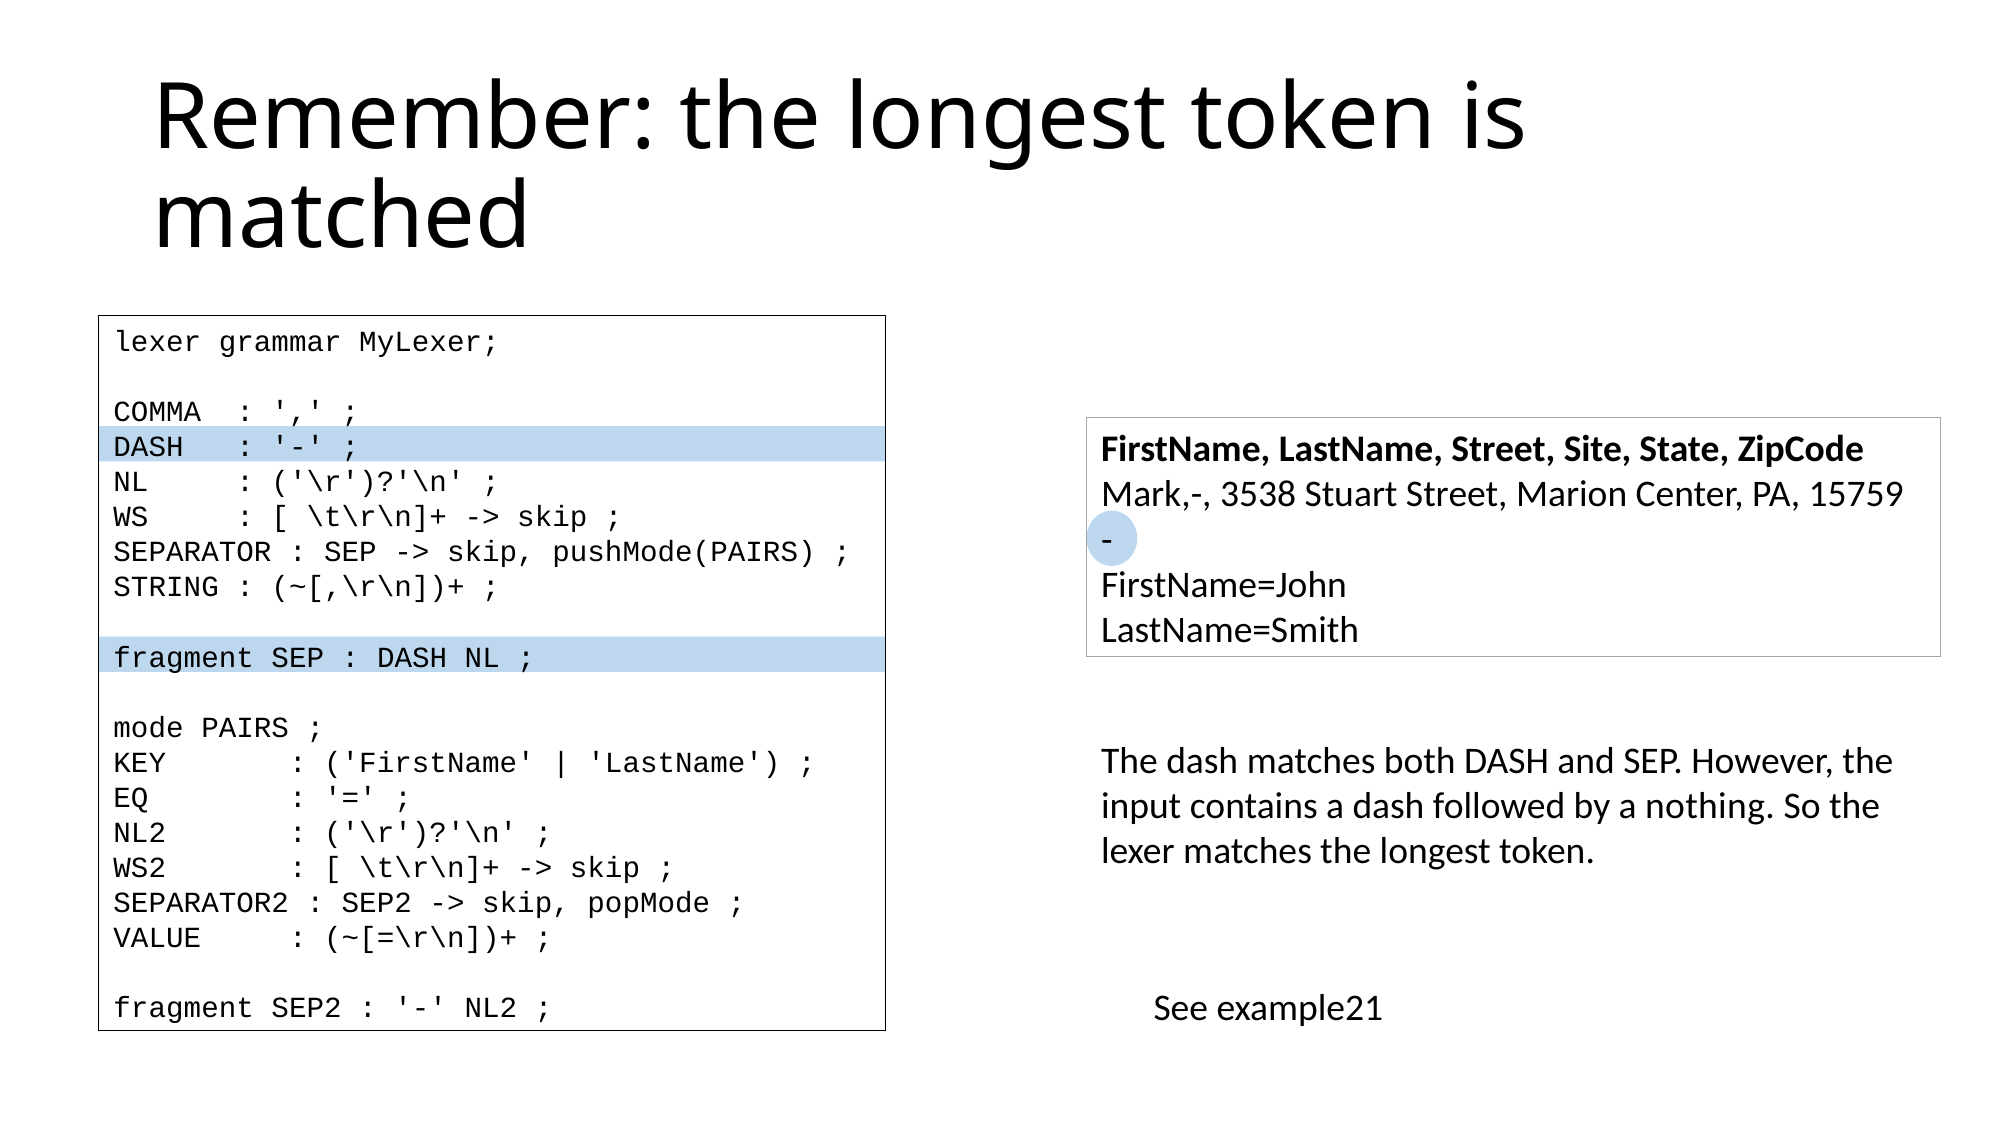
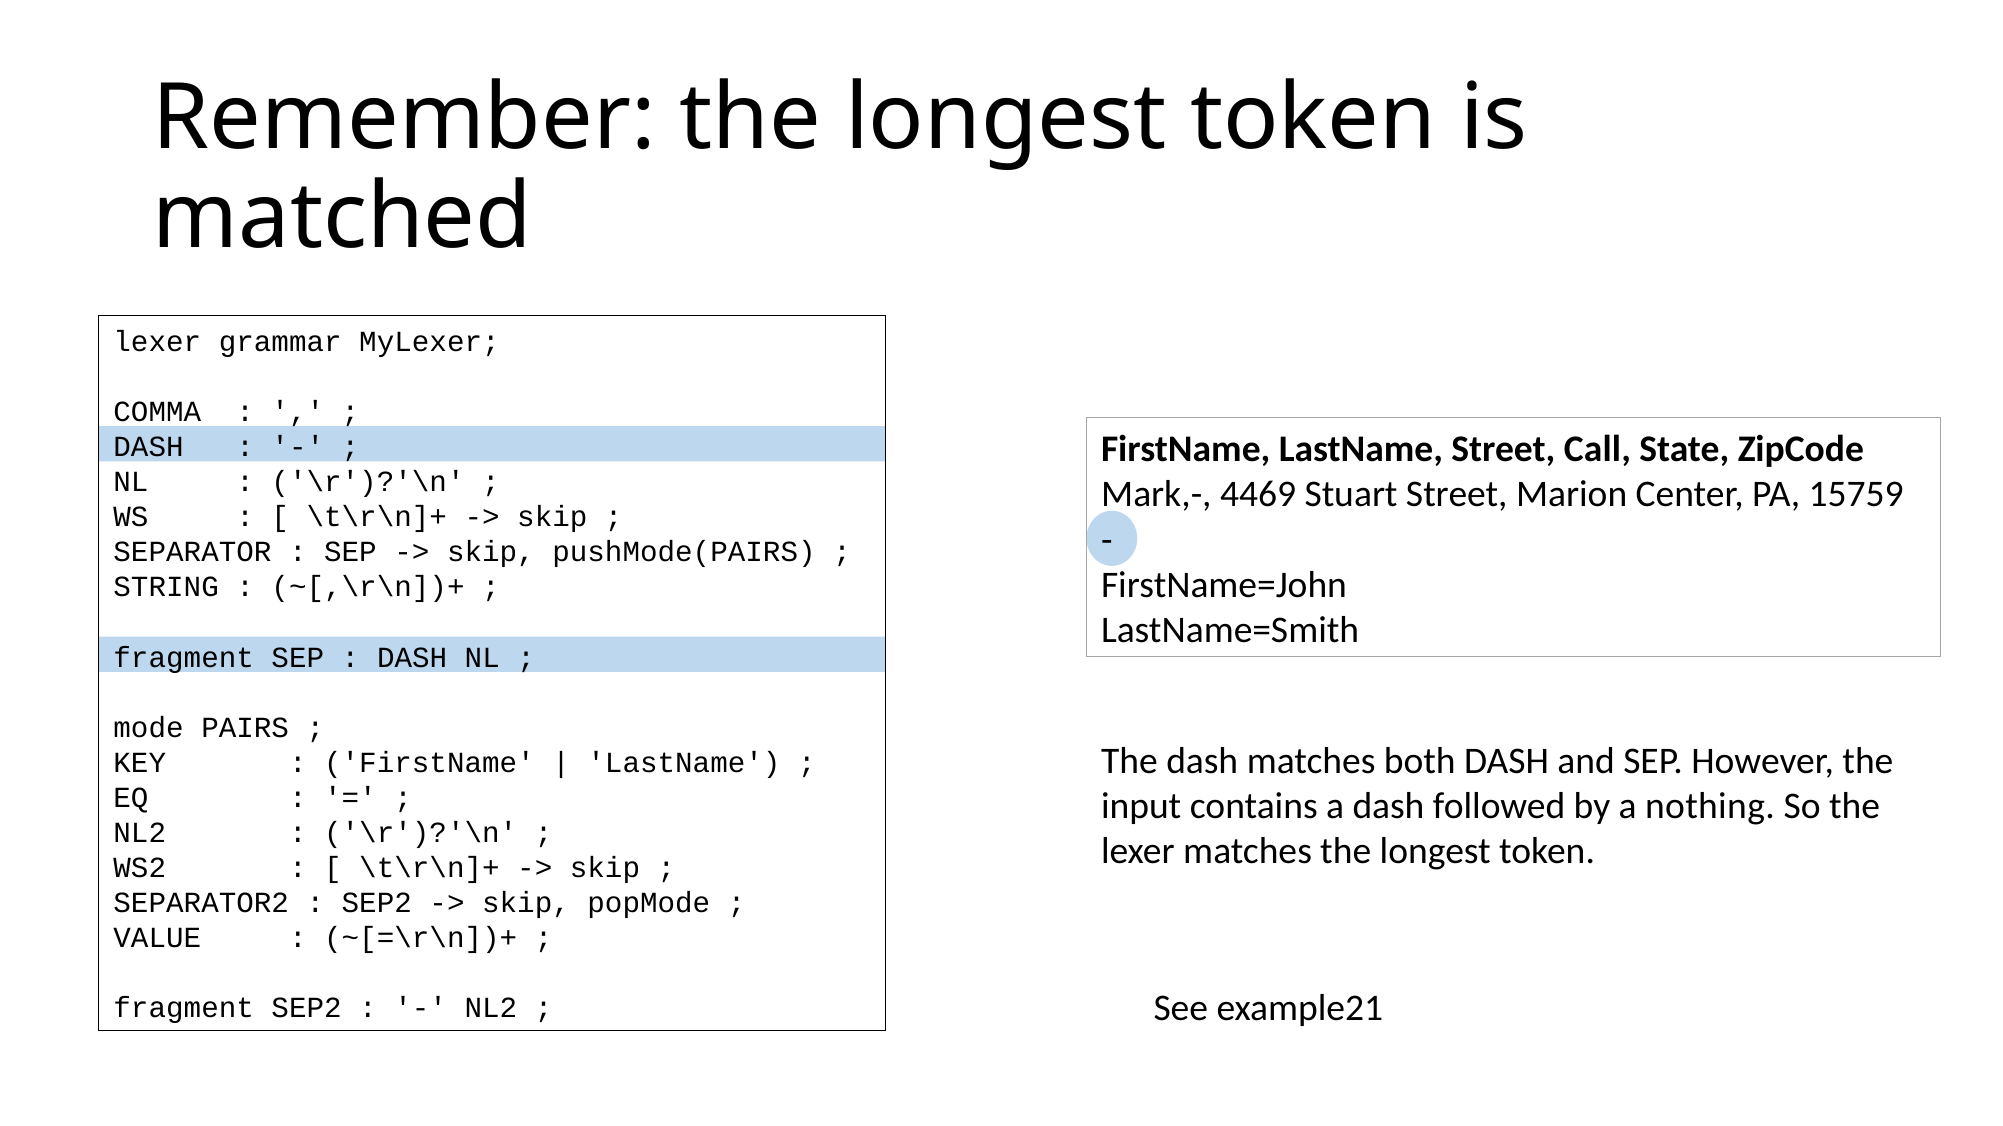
Site: Site -> Call (1597, 450)
3538: 3538 -> 4469 (1258, 495)
